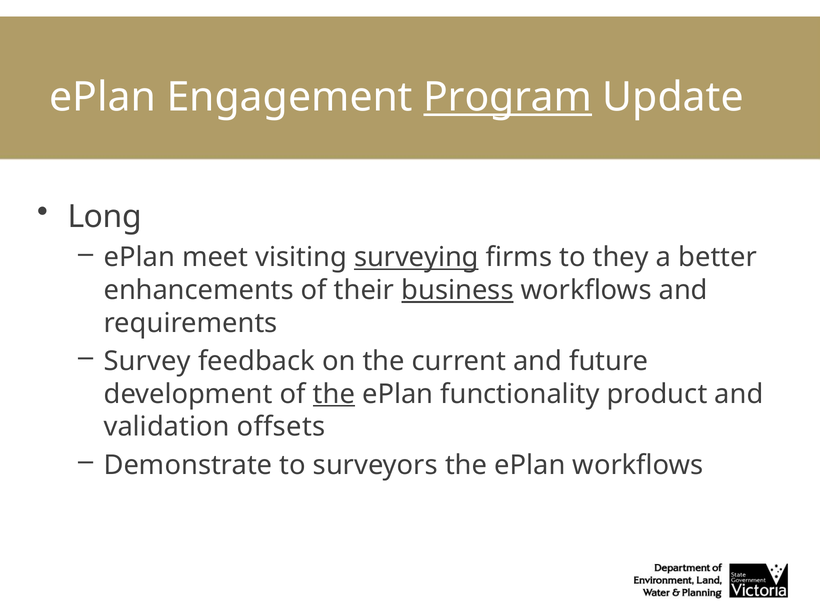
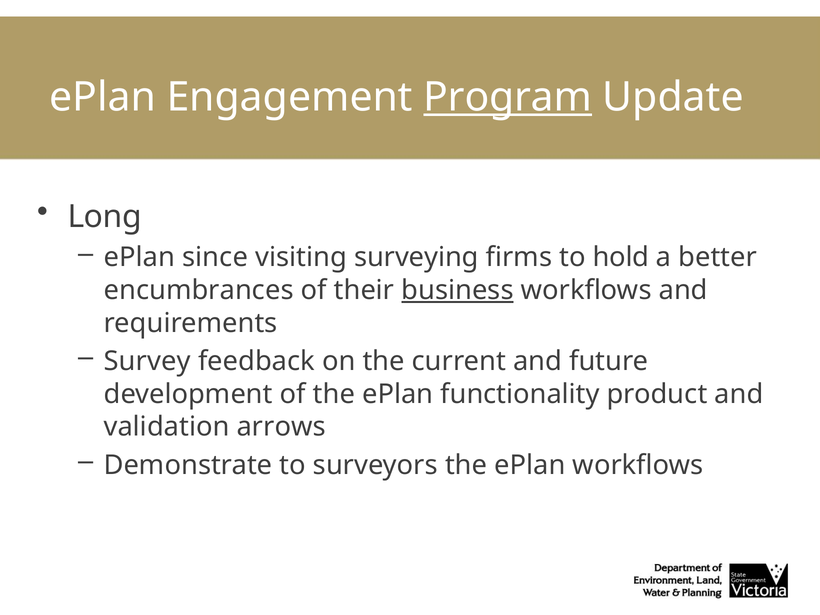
meet: meet -> since (215, 257)
surveying underline: present -> none (416, 257)
they: they -> hold (621, 257)
enhancements: enhancements -> encumbrances (199, 290)
the underline: present -> none (334, 394)
offsets: offsets -> arrows (281, 427)
